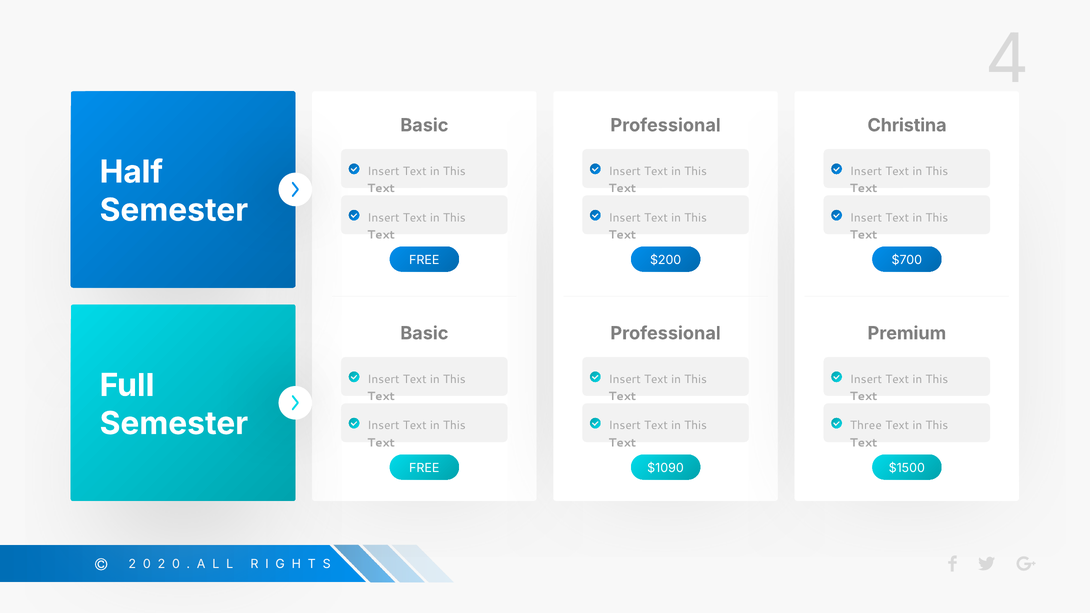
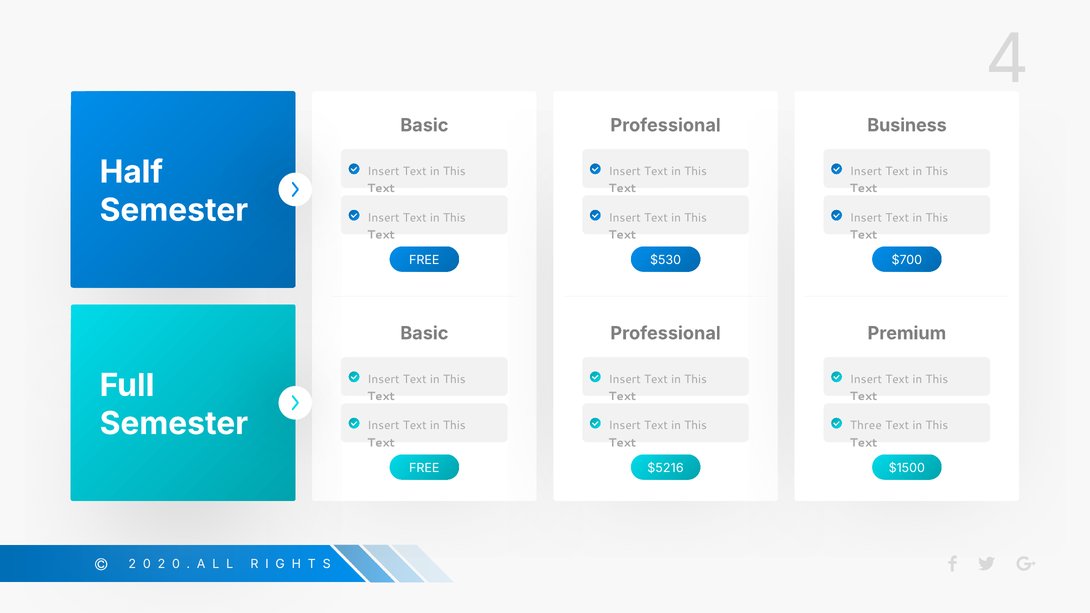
Christina: Christina -> Business (907, 125)
$200: $200 -> $530 (666, 260)
$1090: $1090 -> $5216 (665, 468)
